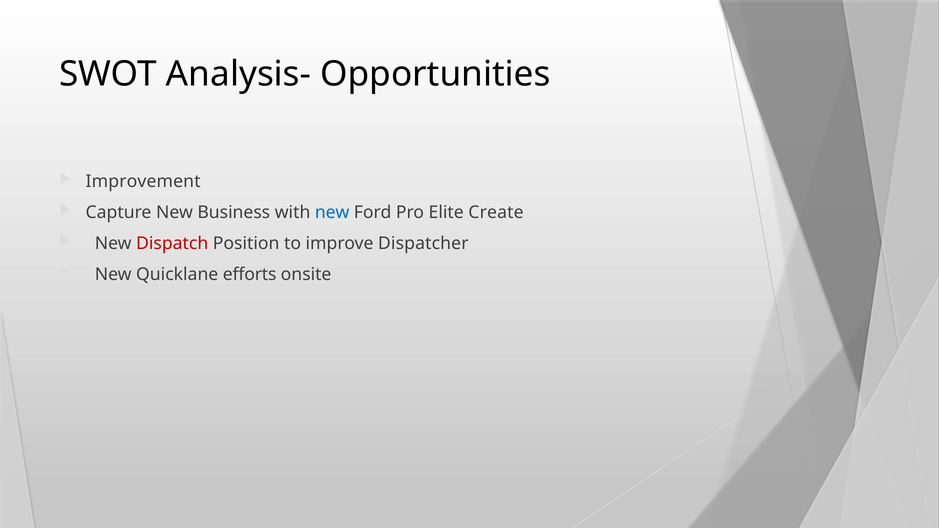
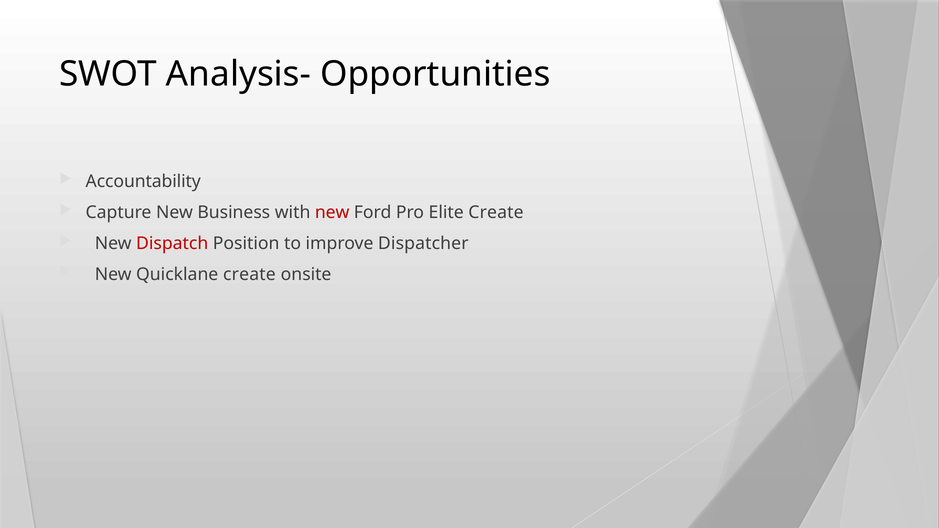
Improvement: Improvement -> Accountability (143, 182)
new colour: blue -> red (332, 213)
Quicklane efforts: efforts -> create (249, 274)
